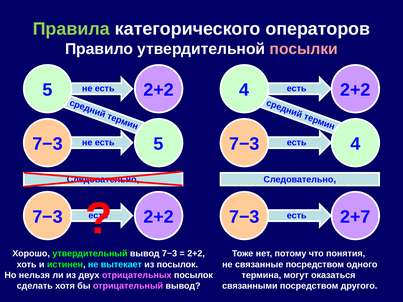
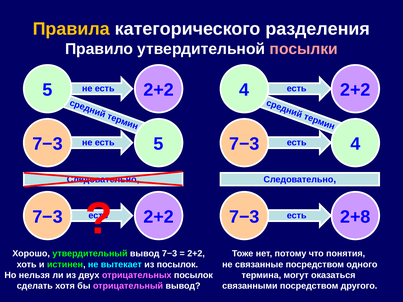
Правила colour: light green -> yellow (71, 29)
операторов: операторов -> разделения (318, 29)
2+7: 2+7 -> 2+8 (355, 217)
